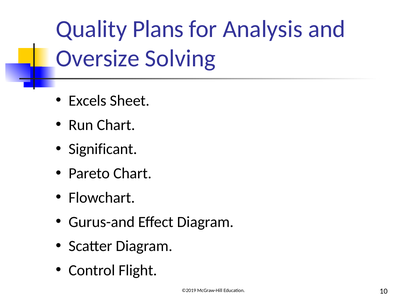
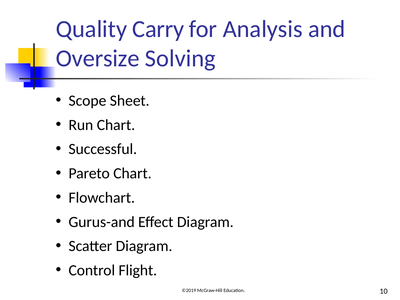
Plans: Plans -> Carry (158, 29)
Excels: Excels -> Scope (87, 101)
Significant: Significant -> Successful (103, 149)
